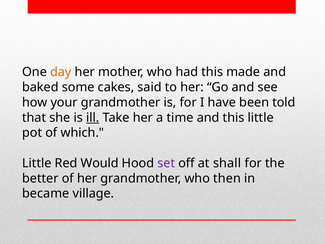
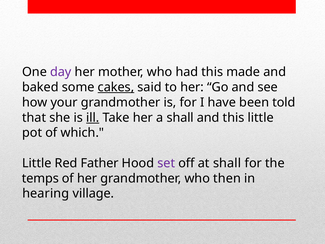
day colour: orange -> purple (61, 72)
cakes underline: none -> present (116, 87)
a time: time -> shall (180, 117)
Would: Would -> Father (100, 163)
better: better -> temps (40, 178)
became: became -> hearing (46, 193)
